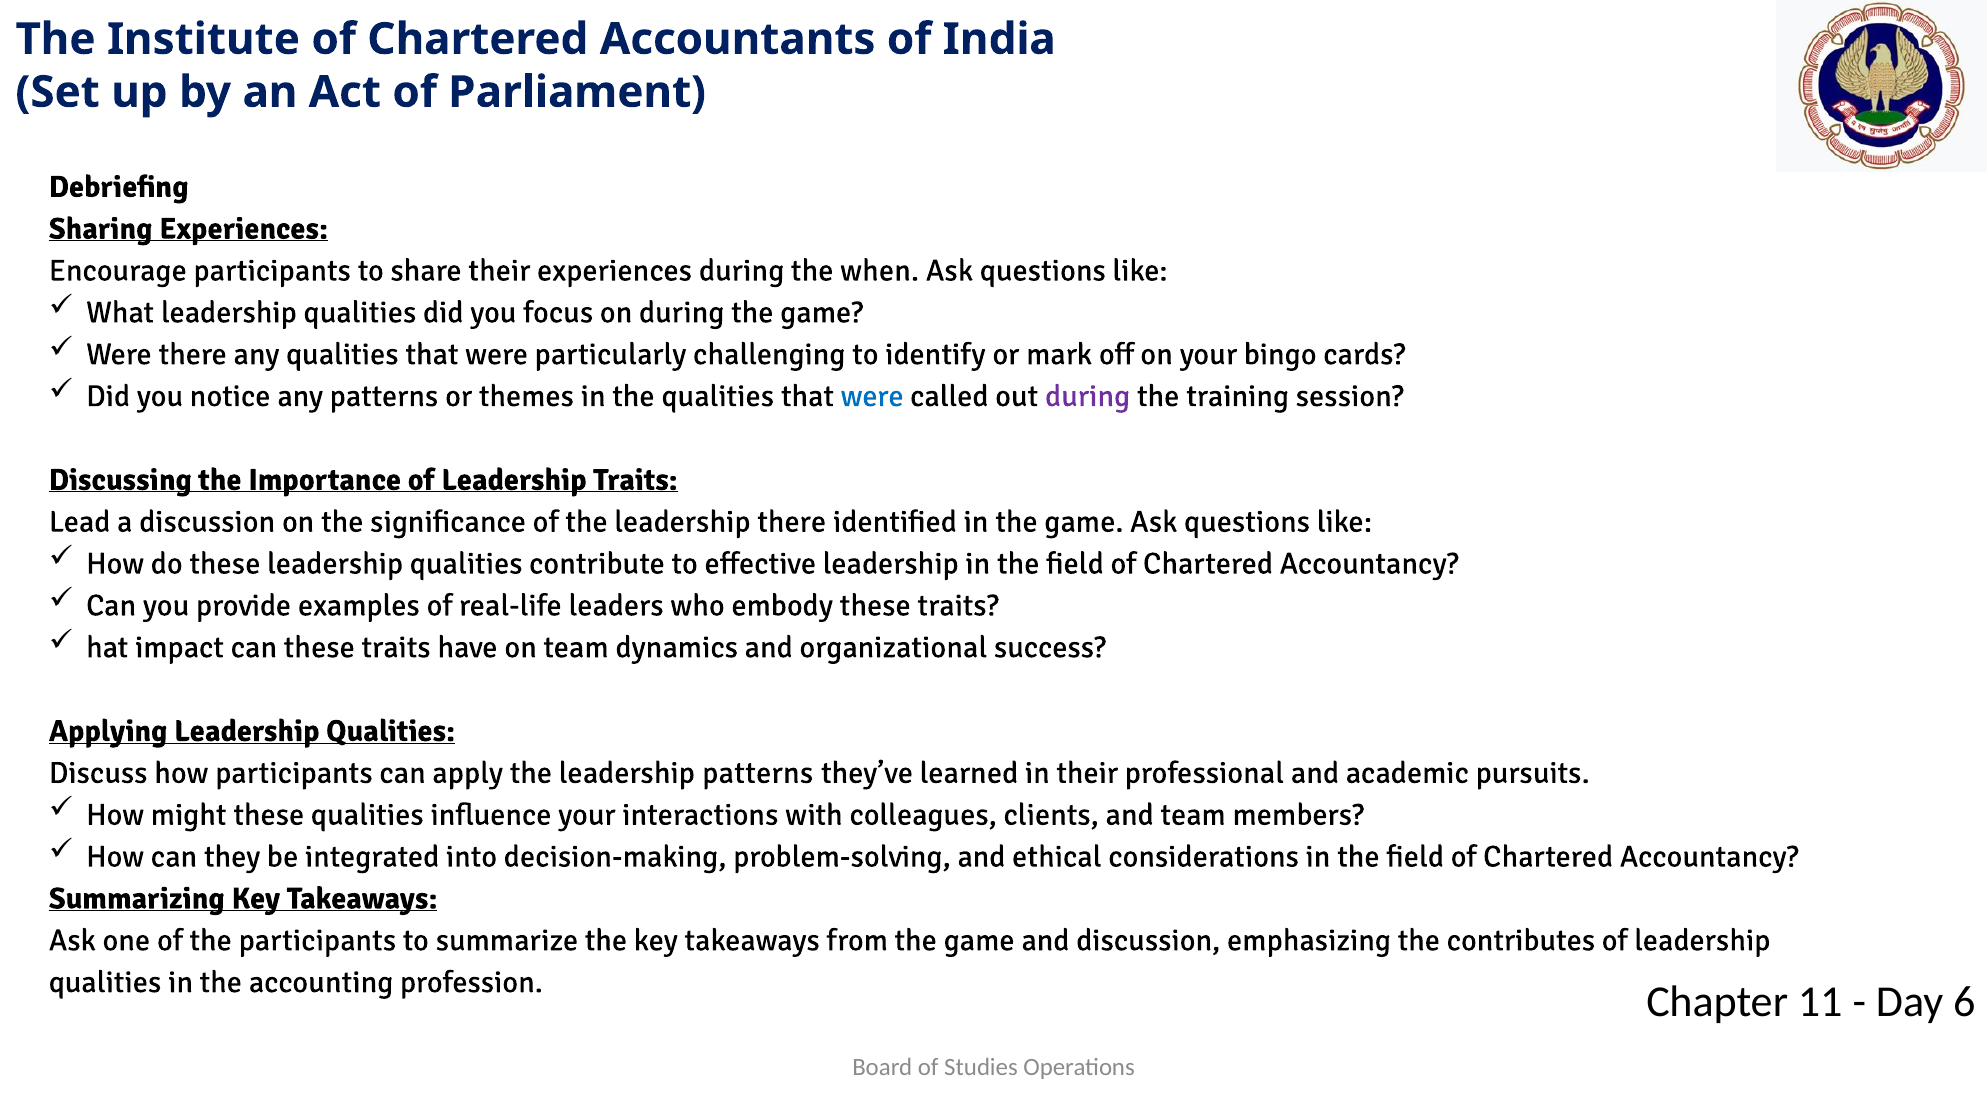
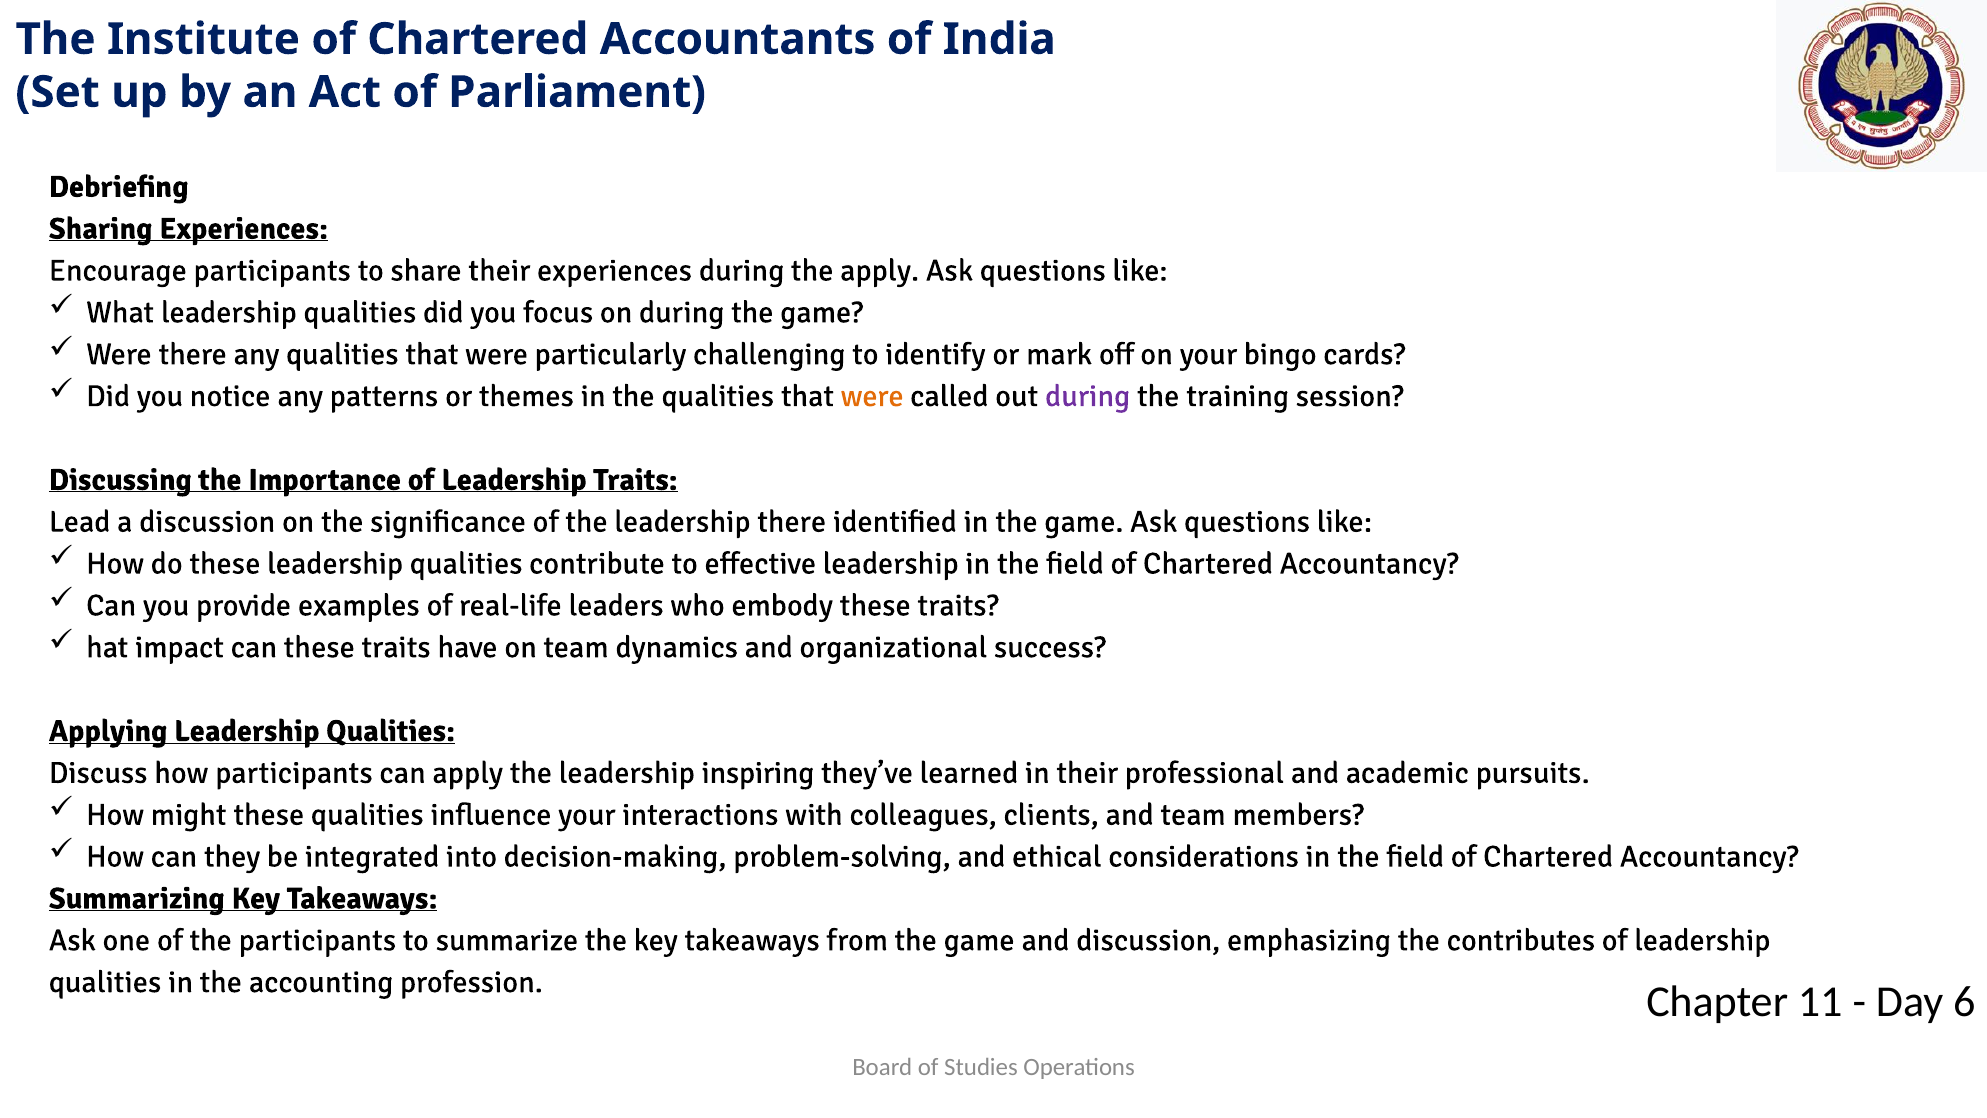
the when: when -> apply (880, 270)
were colour: blue -> orange (872, 396)
leadership patterns: patterns -> inspiring (758, 773)
